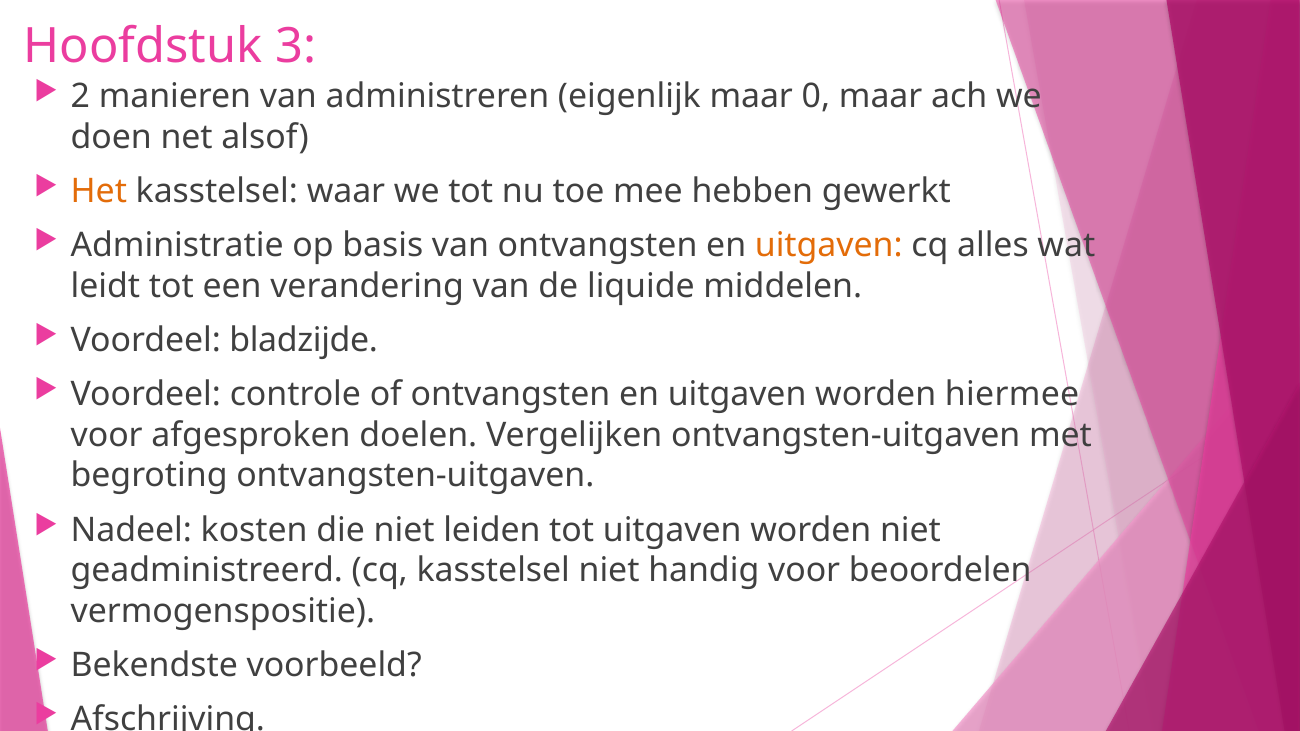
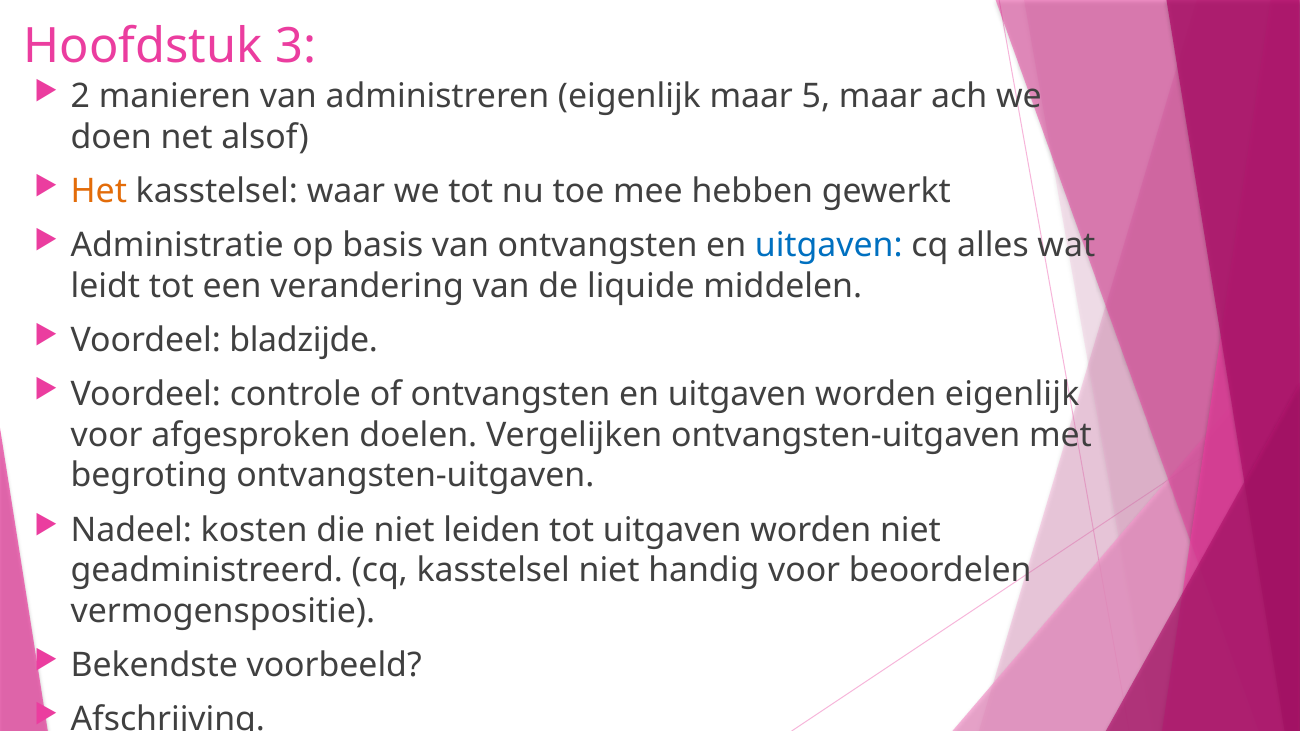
0: 0 -> 5 (816, 97)
uitgaven colour: orange -> blue (829, 246)
worden hiermee: hiermee -> eigenlijk (1012, 395)
